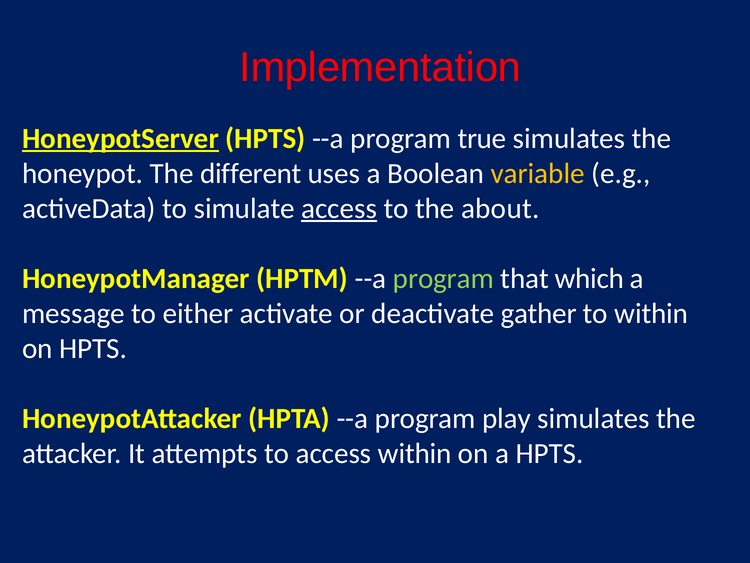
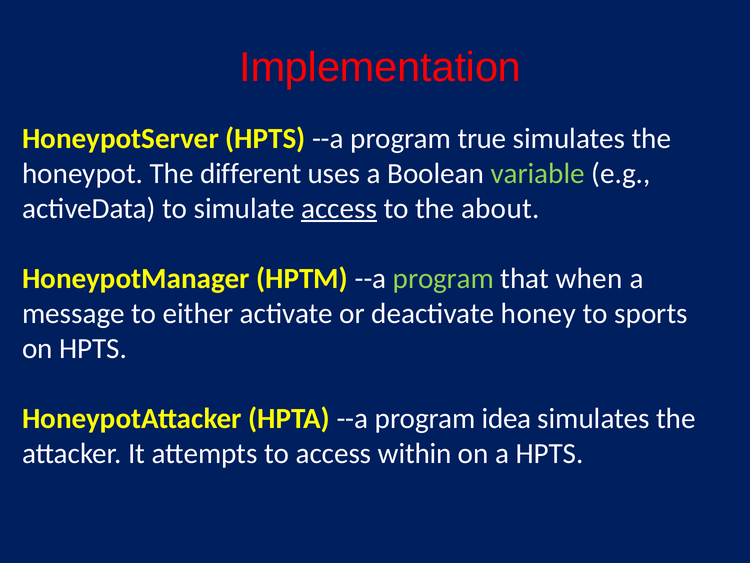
HoneypotServer underline: present -> none (121, 138)
variable colour: yellow -> light green (538, 173)
which: which -> when (589, 278)
gather: gather -> honey (538, 313)
to within: within -> sports (651, 313)
play: play -> idea (507, 418)
